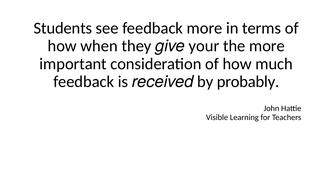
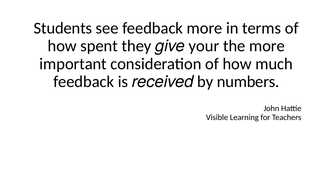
when: when -> spent (99, 46)
probably: probably -> numbers (248, 82)
